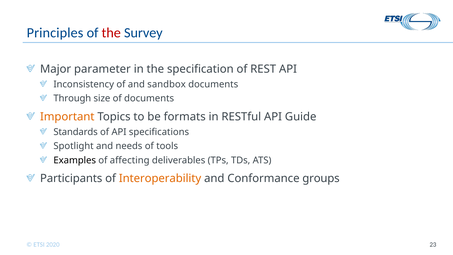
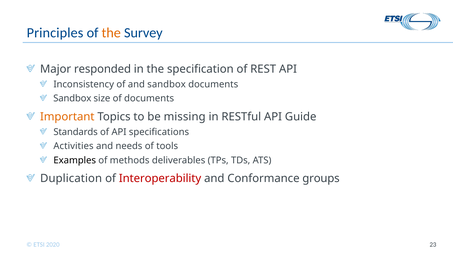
the colour: red -> orange (111, 33)
parameter: parameter -> responded (103, 69)
Through: Through -> Sandbox (72, 98)
formats: formats -> missing (185, 117)
Spotlight: Spotlight -> Activities (74, 146)
affecting: affecting -> methods (130, 160)
Participants: Participants -> Duplication (71, 178)
Interoperability colour: orange -> red (160, 178)
